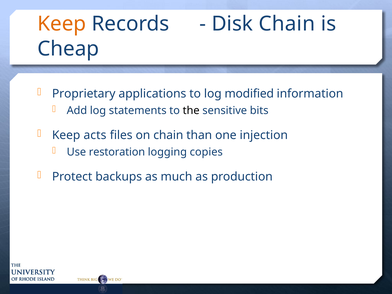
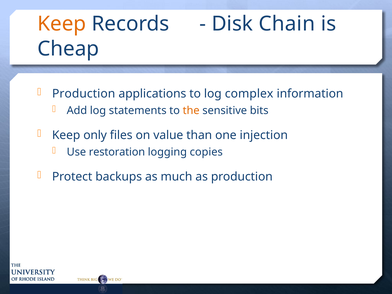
Proprietary: Proprietary -> Production (84, 94)
modified: modified -> complex (249, 94)
the colour: black -> orange (191, 110)
acts: acts -> only (95, 135)
on chain: chain -> value (168, 135)
